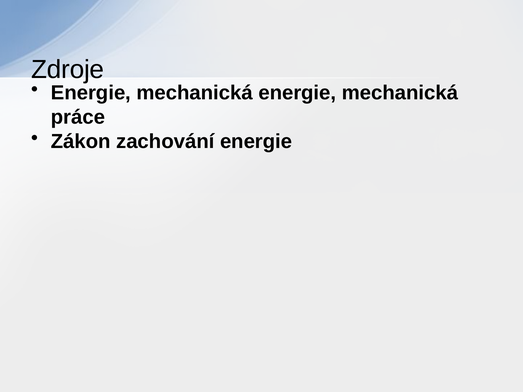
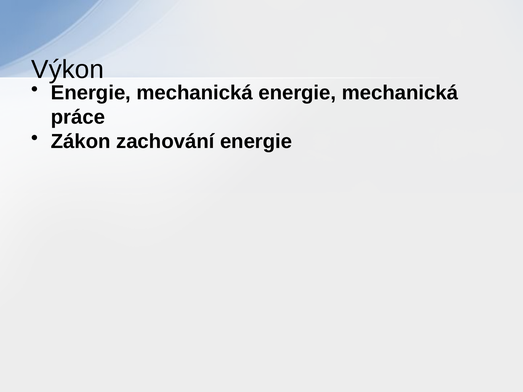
Zdroje: Zdroje -> Výkon (68, 69)
